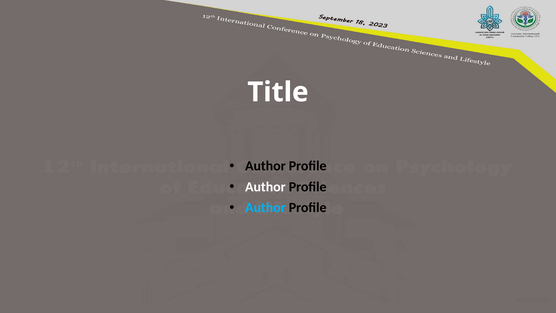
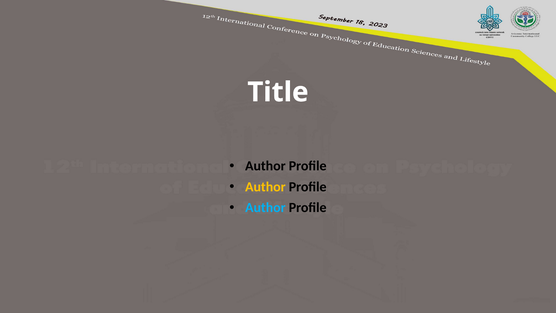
Author colour: white -> yellow (265, 187)
